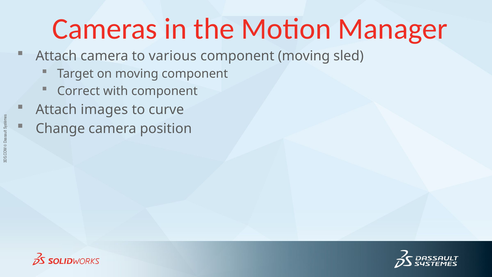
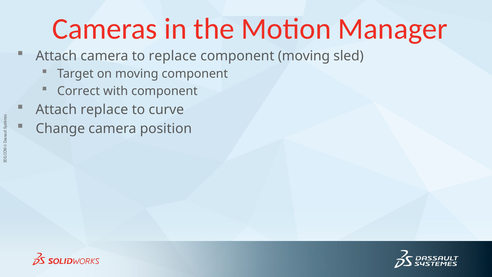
to various: various -> replace (173, 56)
Attach images: images -> replace (104, 109)
